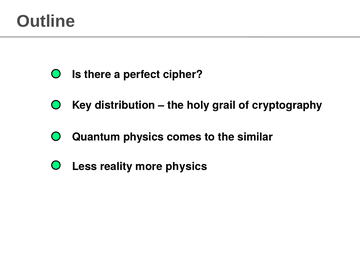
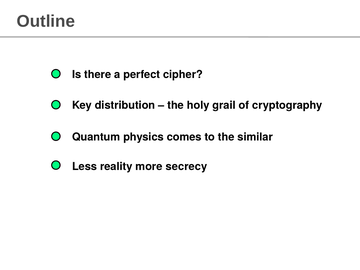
more physics: physics -> secrecy (186, 167)
